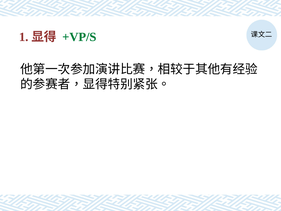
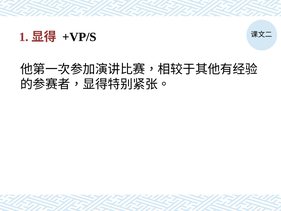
+VP/S colour: green -> black (79, 37)
